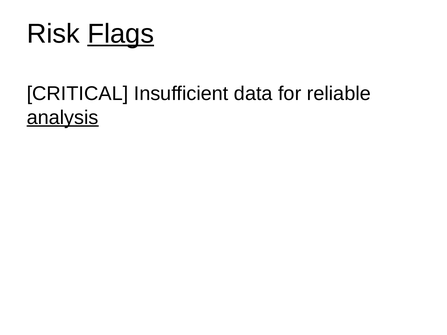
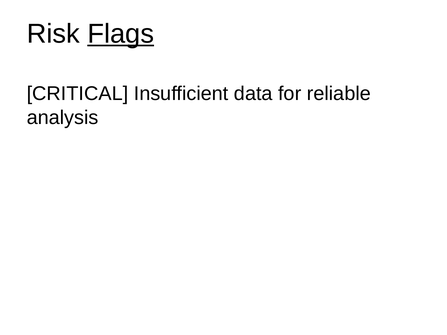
analysis underline: present -> none (63, 118)
